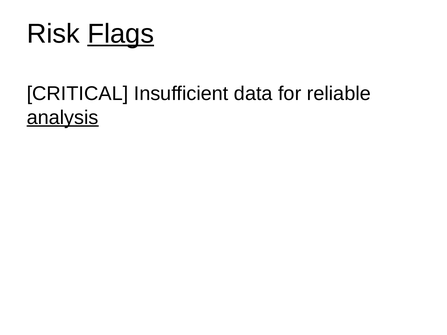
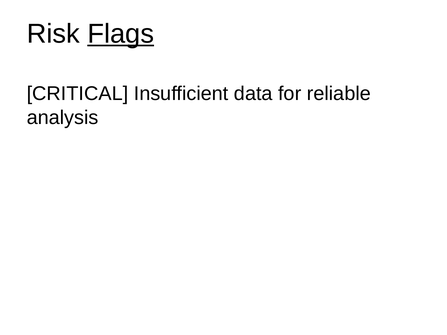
analysis underline: present -> none (63, 118)
